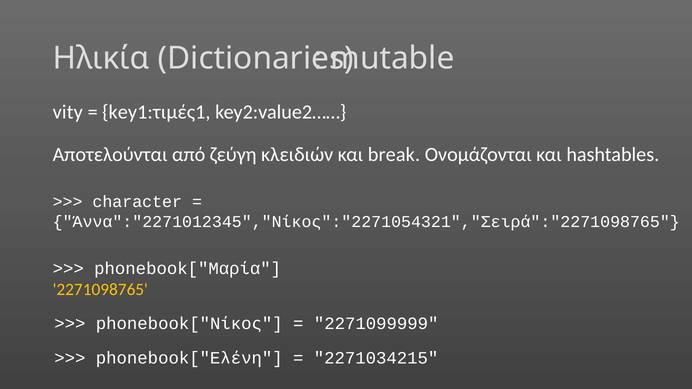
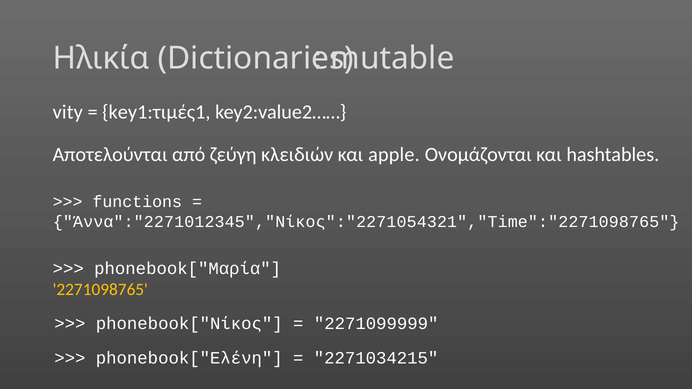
break: break -> apple (394, 155)
character: character -> functions (137, 202)
Άννα":"2271012345","Νίκος":"2271054321","Σειρά":"2271098765: Άννα":"2271012345","Νίκος":"2271054321","Σειρά":"2271098765 -> Άννα":"2271012345","Νίκος":"2271054321","Time":"2271098765 (366, 222)
